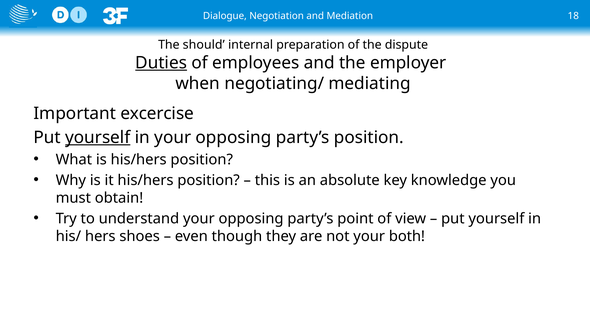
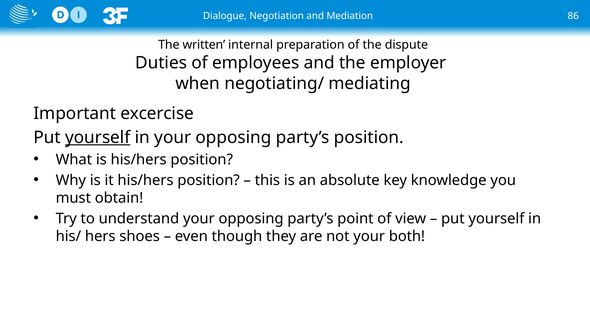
18: 18 -> 86 (573, 16)
should: should -> written (204, 45)
Duties underline: present -> none (161, 63)
